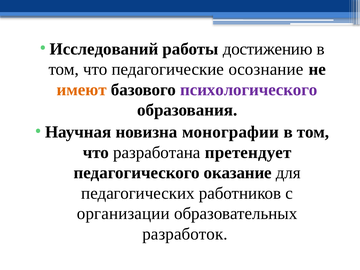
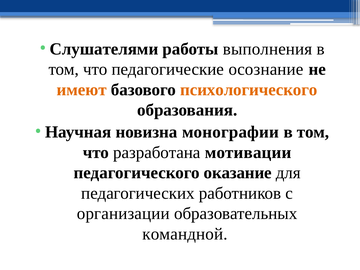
Исследований: Исследований -> Слушателями (104, 49)
достижению: достижению -> выполнения (268, 49)
психологического colour: purple -> orange (249, 90)
претендует: претендует -> мотивации (248, 152)
разработок: разработок -> командной (185, 234)
